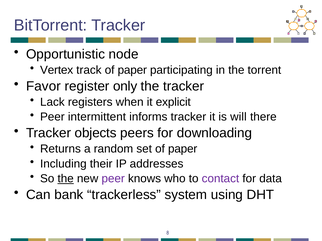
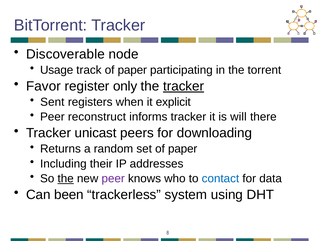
Opportunistic: Opportunistic -> Discoverable (65, 54)
Vertex: Vertex -> Usage (57, 70)
tracker underline: none -> present (184, 86)
Lack: Lack -> Sent (52, 102)
intermittent: intermittent -> reconstruct (97, 117)
objects: objects -> unicast (96, 133)
contact colour: purple -> blue (220, 179)
bank: bank -> been (69, 195)
